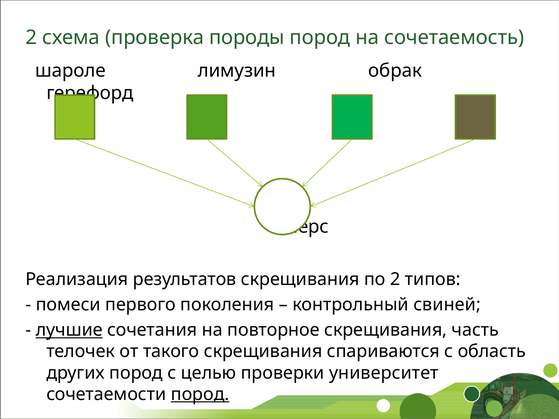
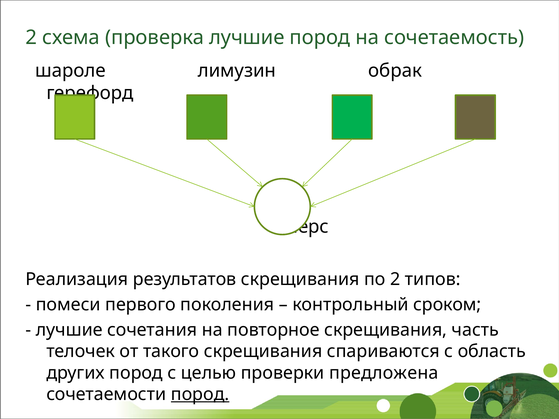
проверка породы: породы -> лучшие (247, 38)
свиней: свиней -> сроком (447, 305)
лучшие underline: present -> none (69, 330)
университет: университет -> предложена (384, 373)
